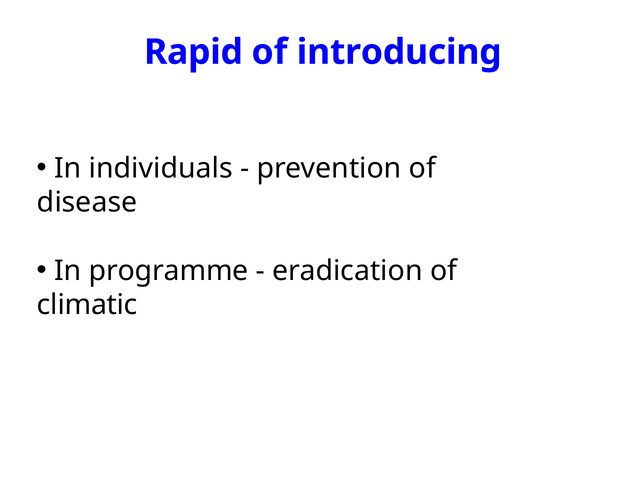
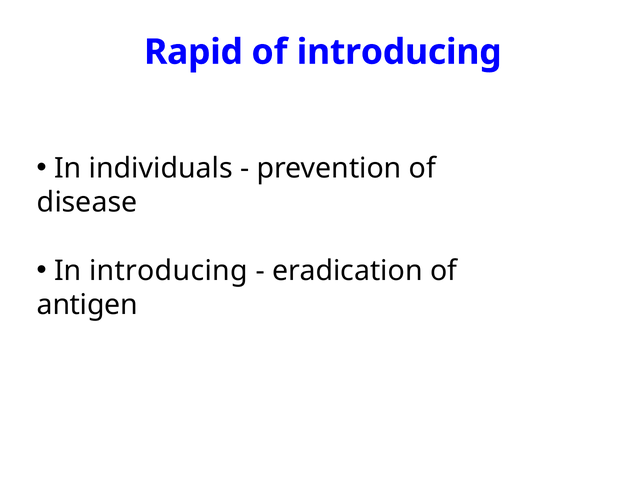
In programme: programme -> introducing (168, 271)
climatic: climatic -> antigen (87, 305)
